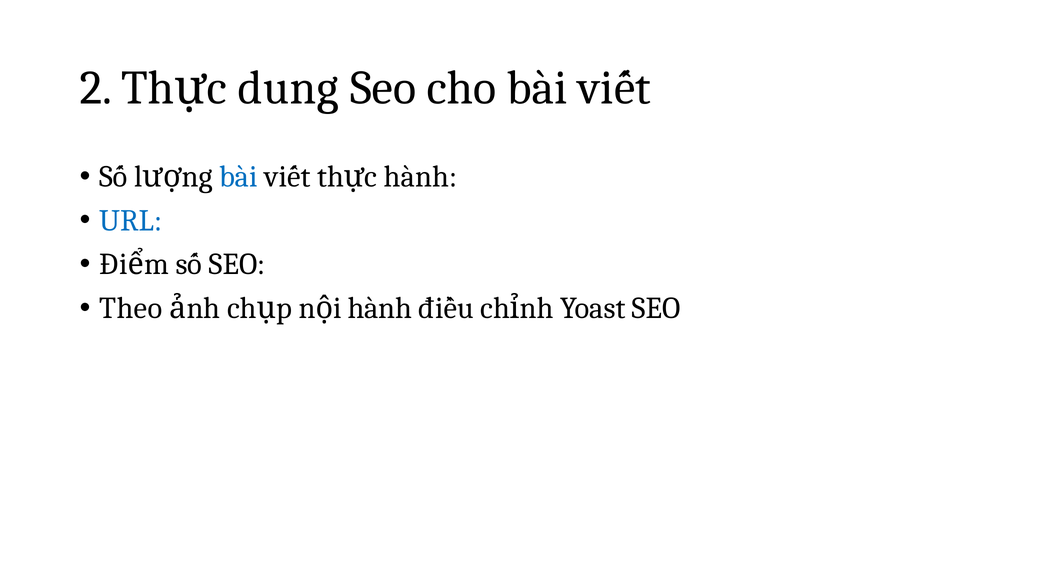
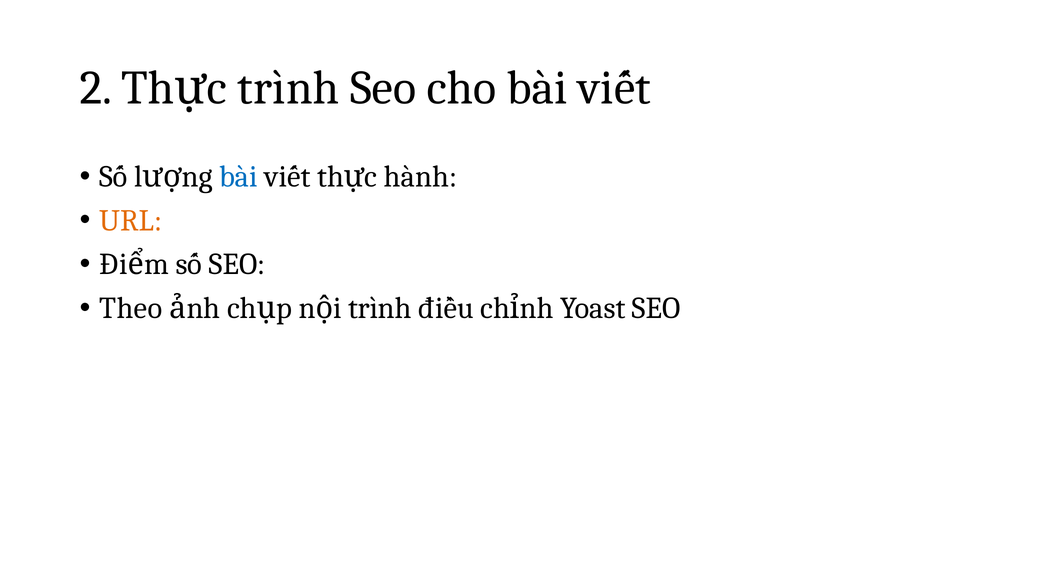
dung: dung -> trình (288, 88)
URL colour: blue -> orange (131, 220)
hành: hành -> trình (380, 308)
